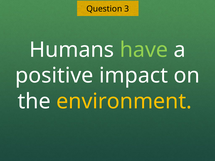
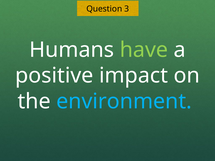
environment colour: yellow -> light blue (124, 101)
